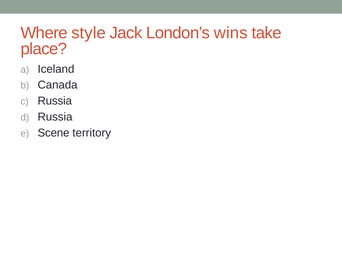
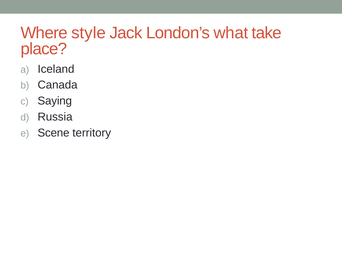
wins: wins -> what (231, 33)
Russia: Russia -> Saying (55, 101)
